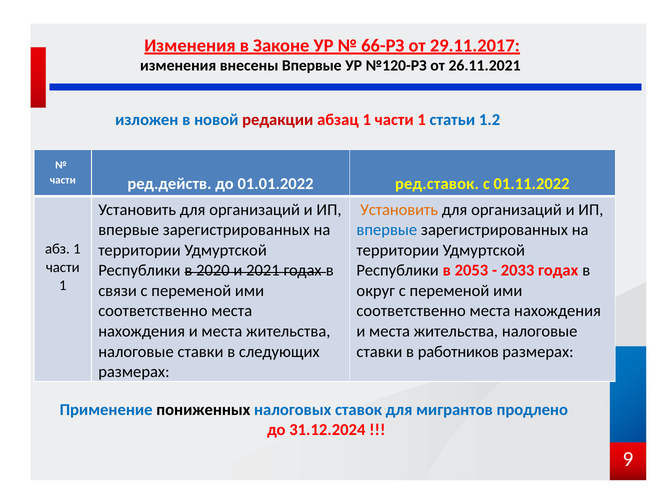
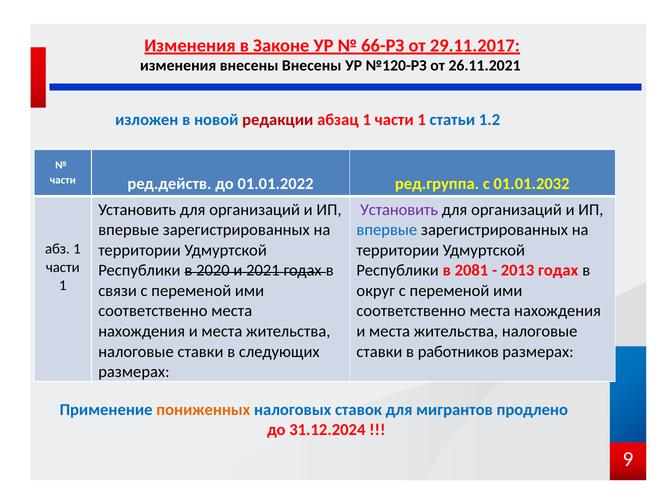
внесены Впервые: Впервые -> Внесены (312, 66)
ред.ставок: ред.ставок -> ред.группа (437, 184)
01.11.2022: 01.11.2022 -> 01.01.2032 (532, 184)
Установить colour: orange -> purple (399, 210)
2053: 2053 -> 2081 (471, 271)
2033: 2033 -> 2013 (518, 271)
пониженных colour: black -> orange (203, 410)
